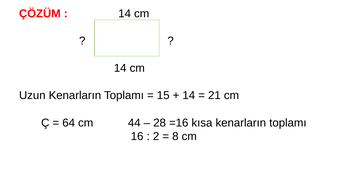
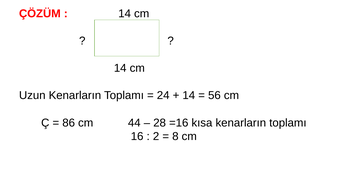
15: 15 -> 24 (163, 95)
21: 21 -> 56 (214, 95)
64: 64 -> 86 (69, 123)
